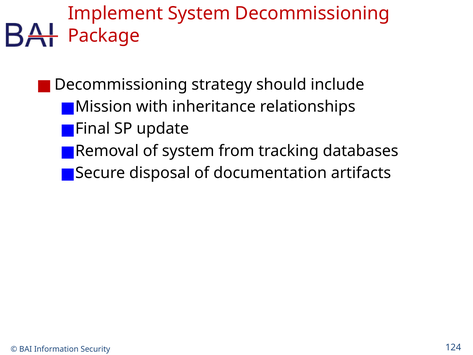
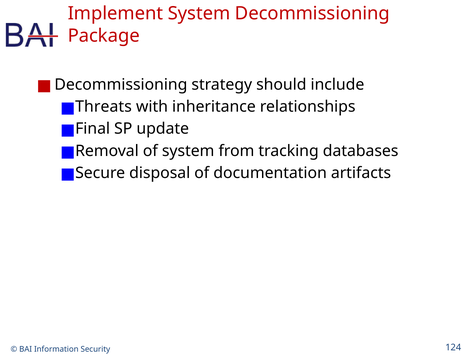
Mission: Mission -> Threats (104, 107)
